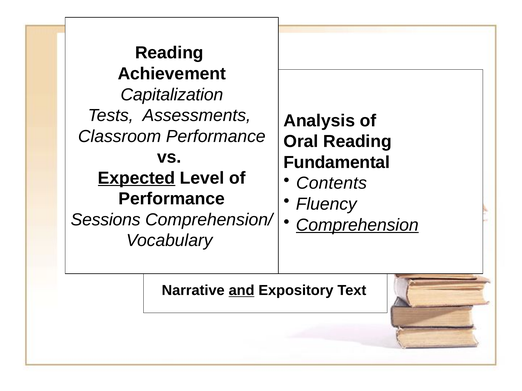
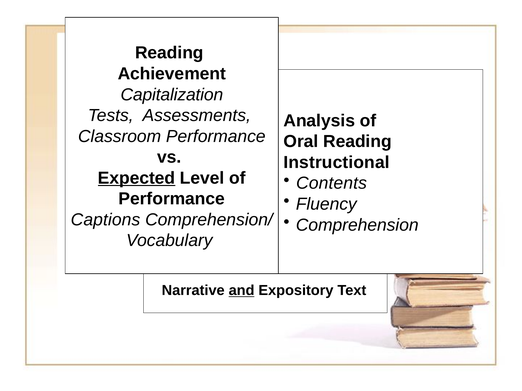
Fundamental: Fundamental -> Instructional (337, 163)
Sessions: Sessions -> Captions (105, 220)
Comprehension underline: present -> none (357, 225)
